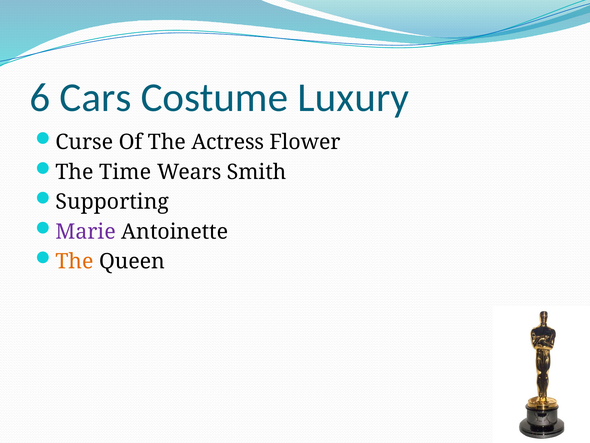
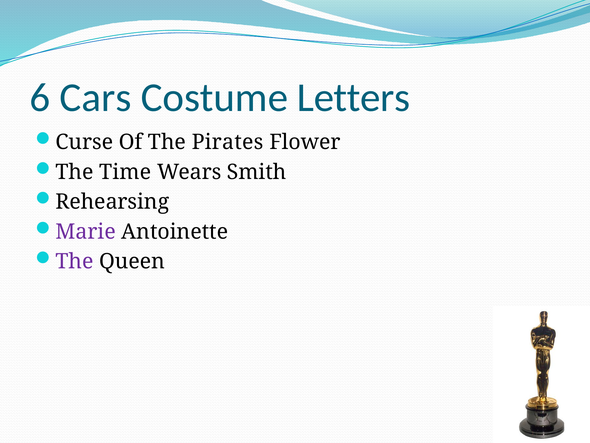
Luxury: Luxury -> Letters (353, 97)
Actress: Actress -> Pirates (228, 142)
Supporting: Supporting -> Rehearsing (112, 202)
The colour: orange -> purple (75, 261)
